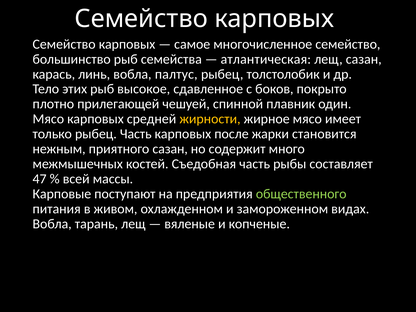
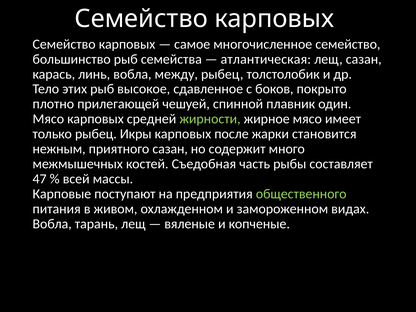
палтус: палтус -> между (176, 74)
жирности colour: yellow -> light green (210, 119)
рыбец Часть: Часть -> Икры (136, 134)
